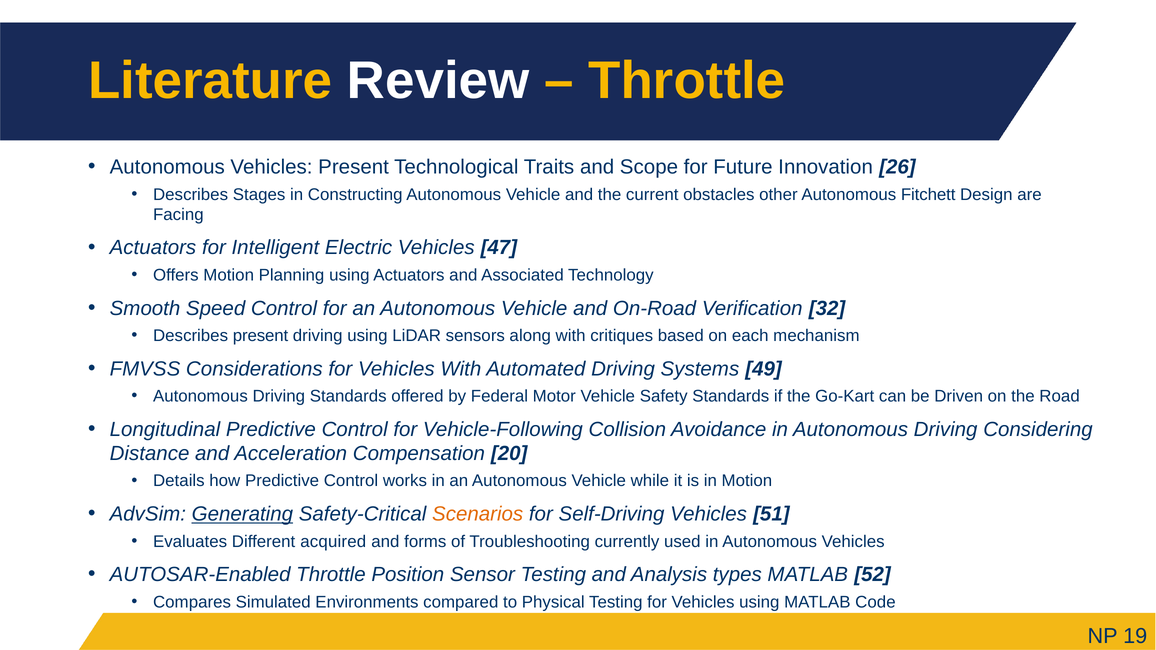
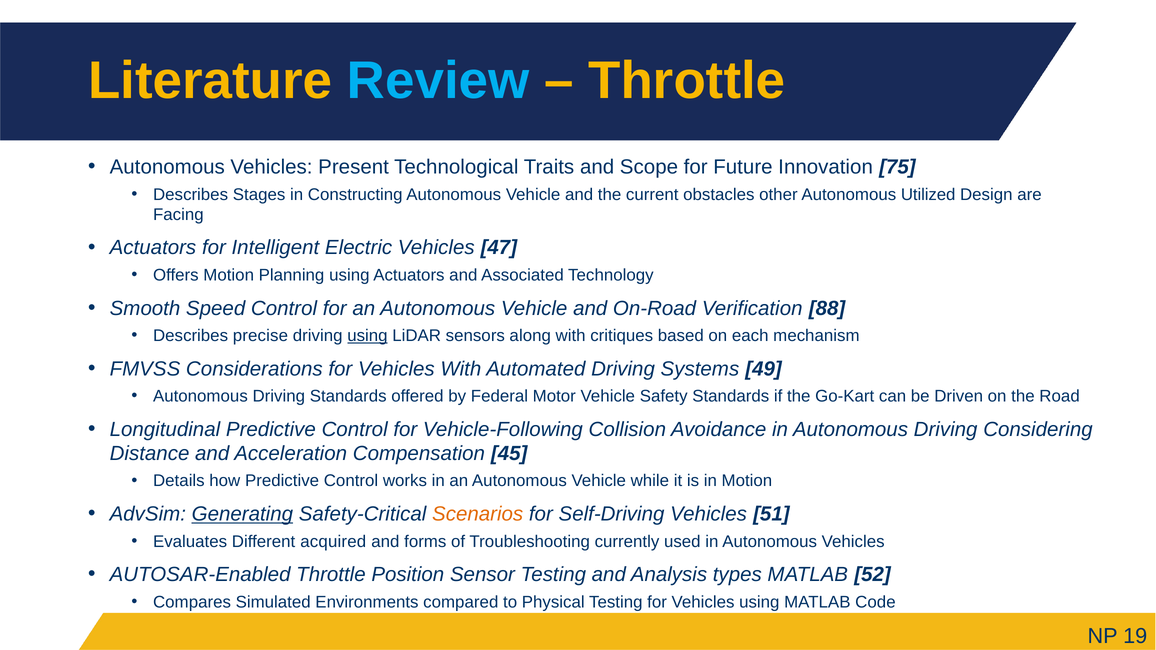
Review colour: white -> light blue (438, 81)
26: 26 -> 75 (897, 167)
Fitchett: Fitchett -> Utilized (928, 195)
32: 32 -> 88 (827, 308)
Describes present: present -> precise (260, 336)
using underline: none -> present (367, 336)
20: 20 -> 45 (509, 454)
